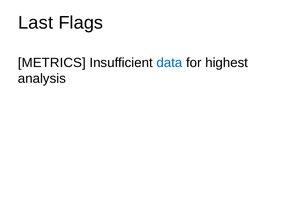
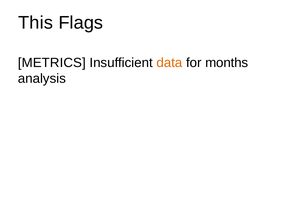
Last: Last -> This (36, 23)
data colour: blue -> orange (169, 63)
highest: highest -> months (227, 63)
